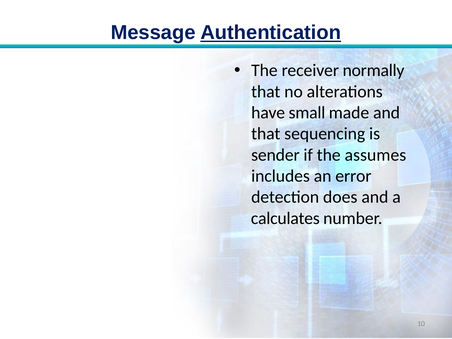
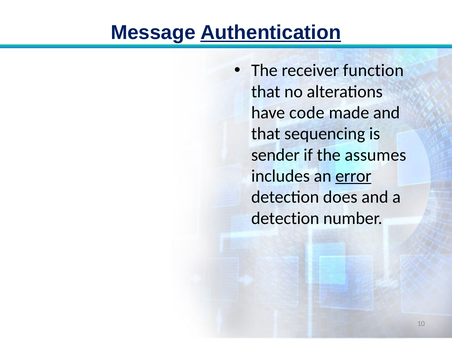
normally: normally -> function (373, 71)
small: small -> code (307, 113)
error underline: none -> present (353, 176)
calculates: calculates -> detection (285, 218)
